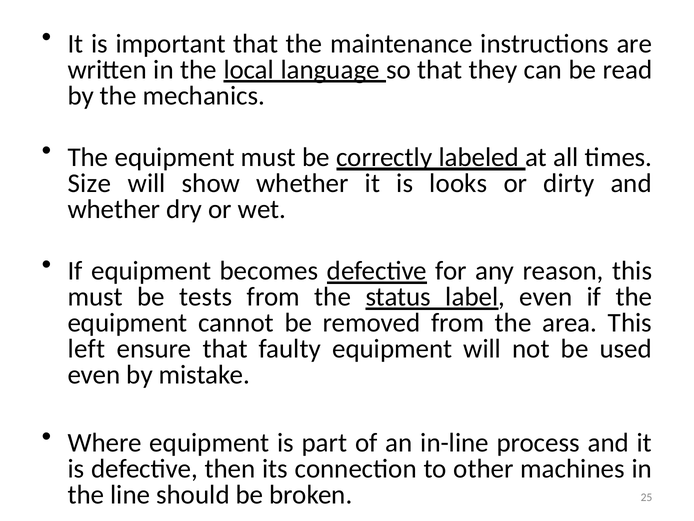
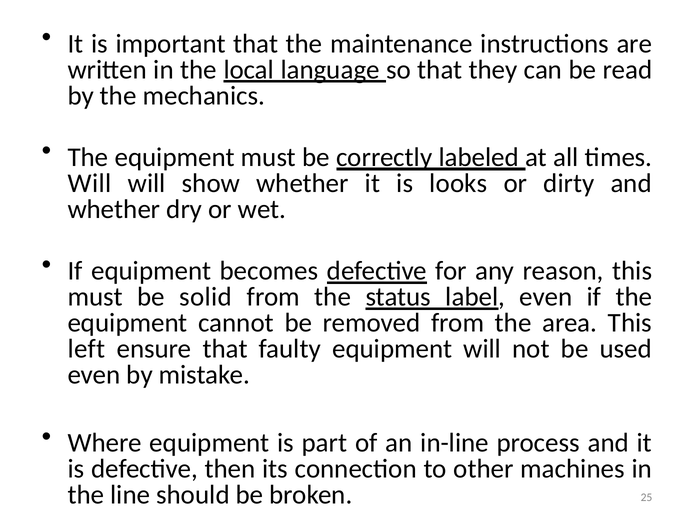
Size: Size -> Will (90, 183)
tests: tests -> solid (206, 297)
